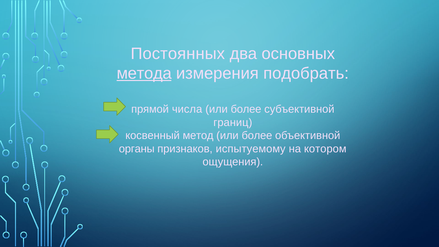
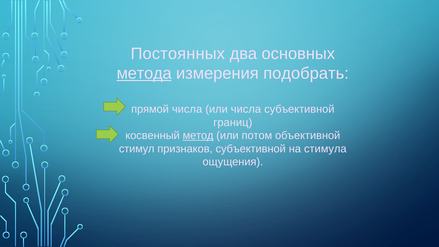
более: более -> числа (246, 109)
метод underline: none -> present (198, 136)
более: более -> потом (257, 136)
органы: органы -> стимул (137, 149)
признаков испытуемому: испытуемому -> субъективной (251, 149)
котором: котором -> стимула (325, 149)
